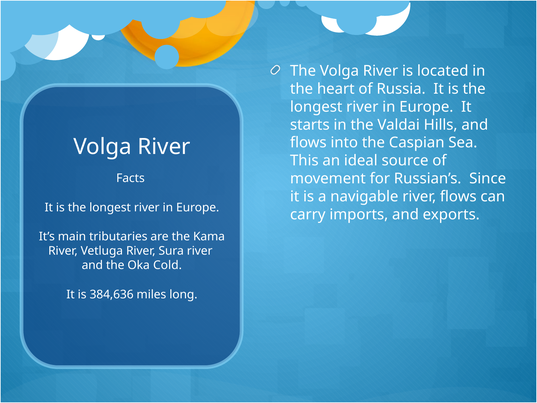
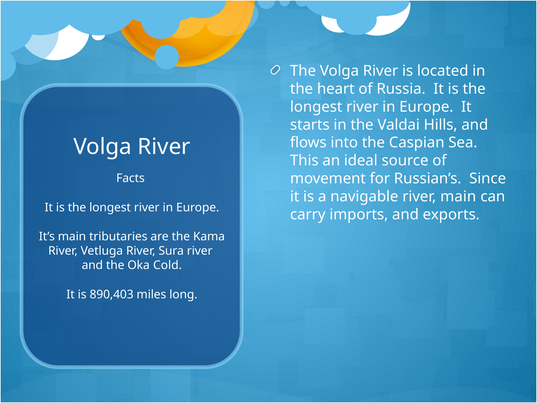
river flows: flows -> main (458, 196)
384,636: 384,636 -> 890,403 (112, 294)
